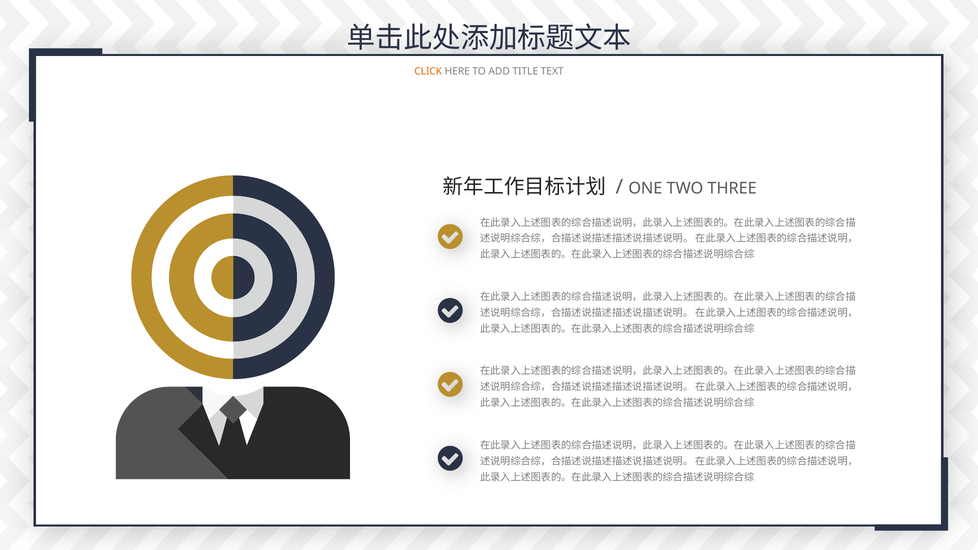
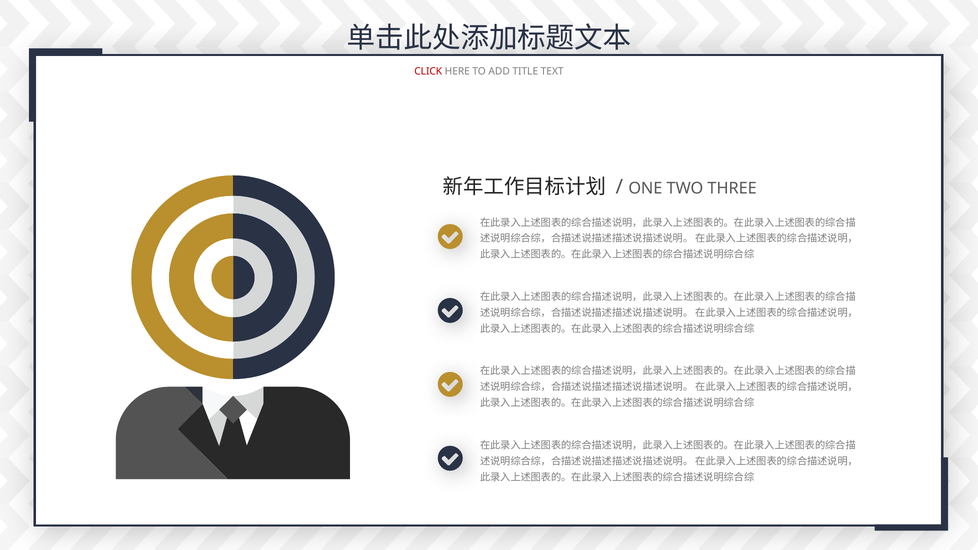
CLICK colour: orange -> red (428, 72)
